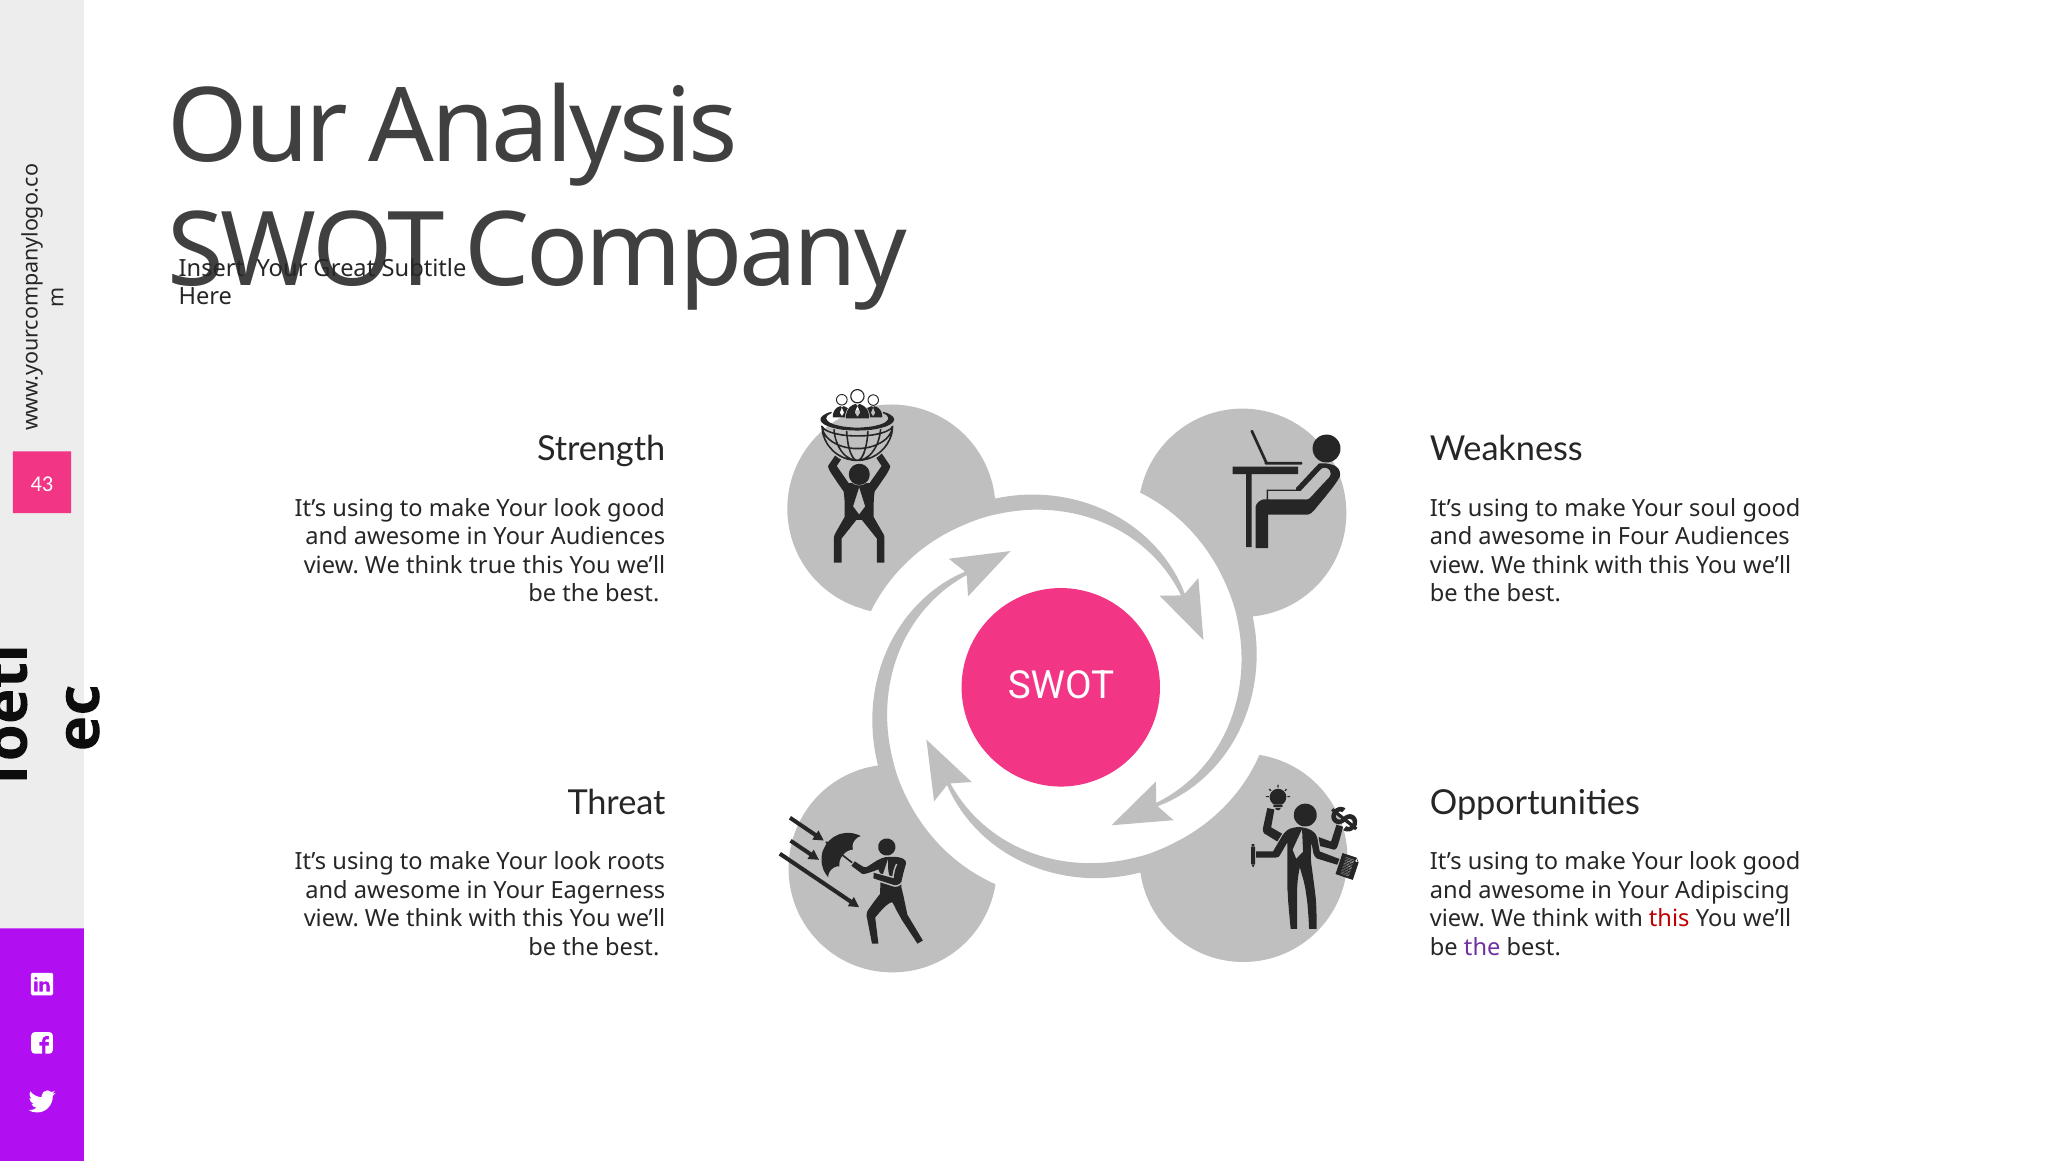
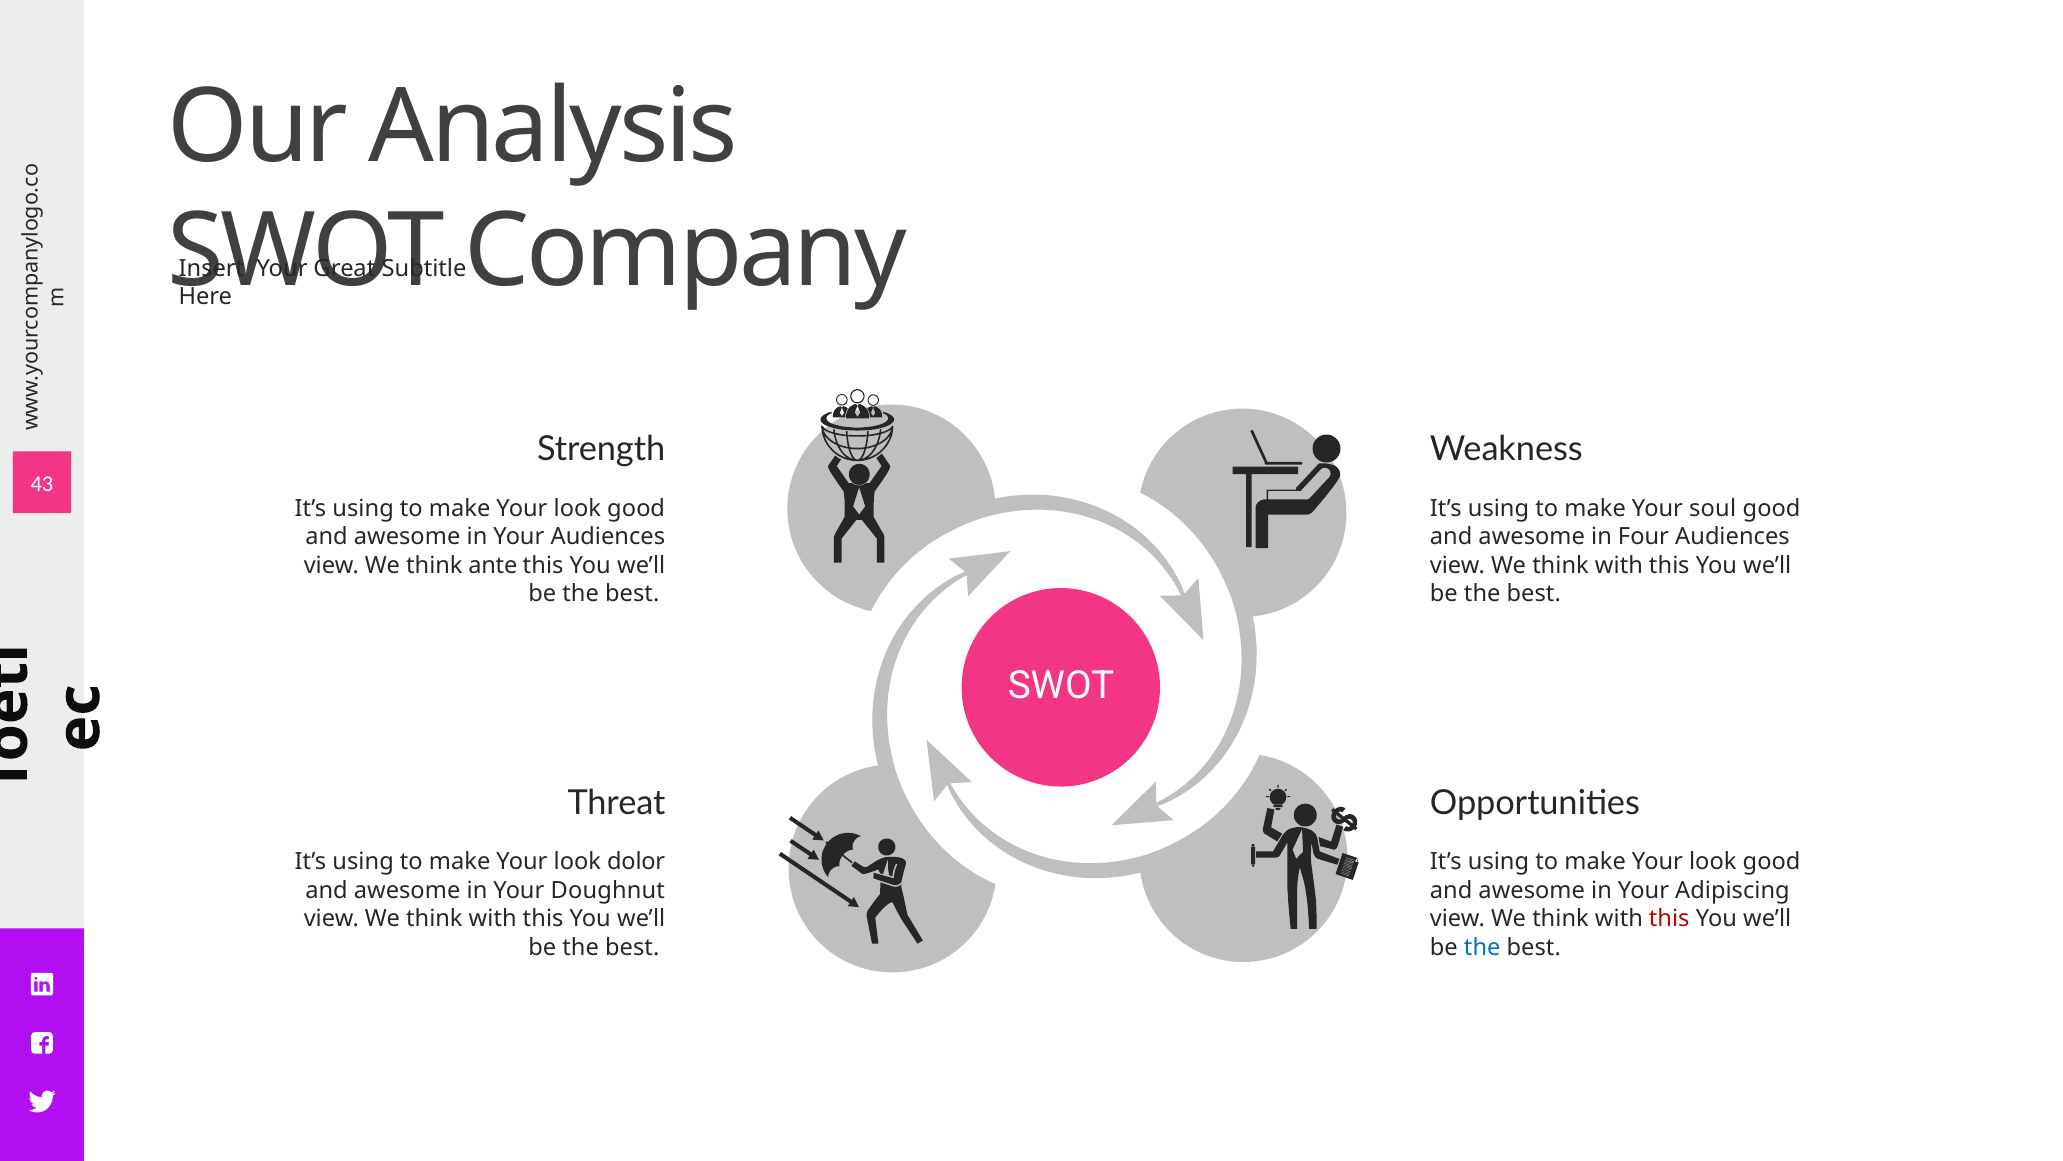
true: true -> ante (493, 565)
roots: roots -> dolor (636, 862)
Eagerness: Eagerness -> Doughnut (608, 890)
the colour: purple -> blue (1482, 947)
